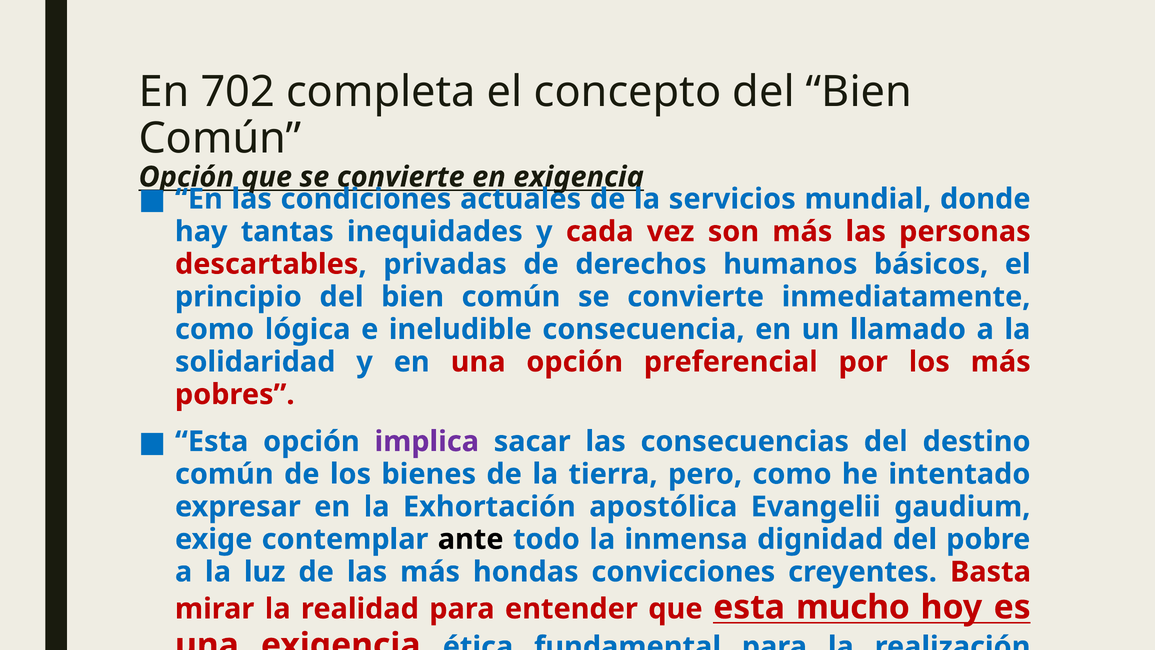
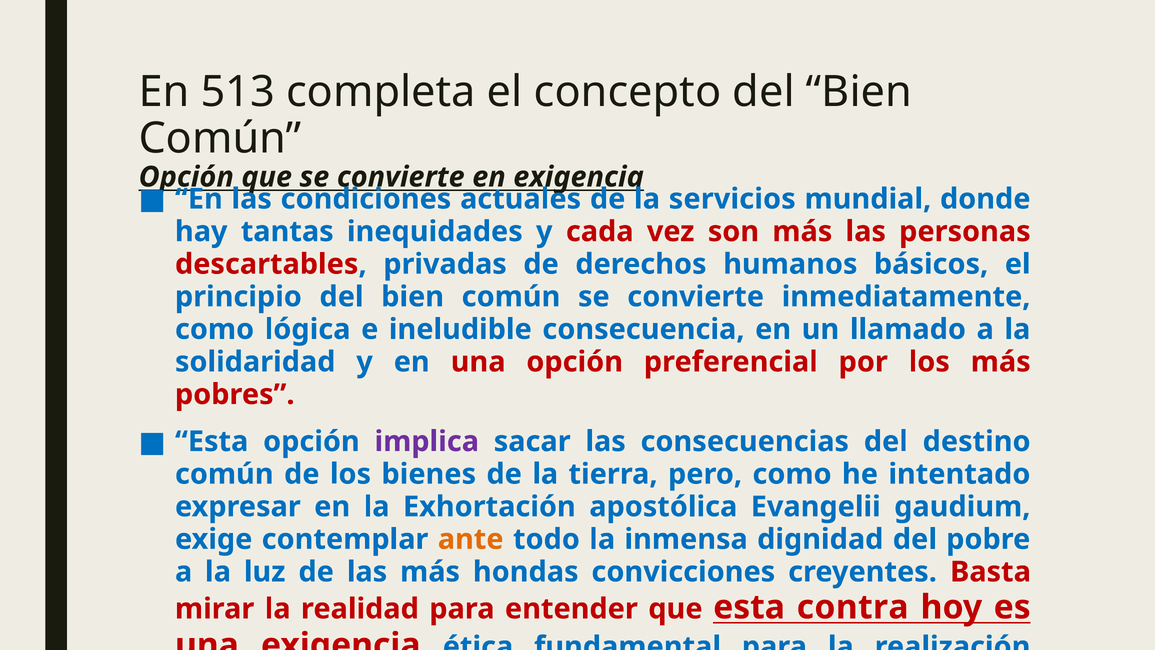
702: 702 -> 513 (238, 92)
ante colour: black -> orange (471, 539)
mucho: mucho -> contra (853, 607)
